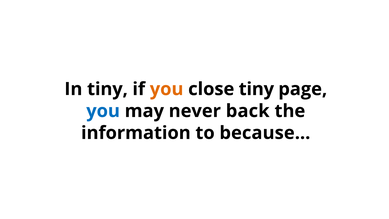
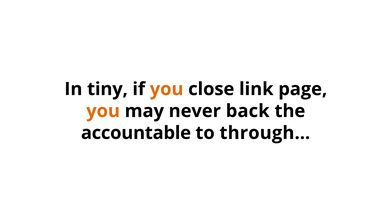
close tiny: tiny -> link (256, 89)
you colour: blue -> orange (103, 111)
information: information -> accountable (136, 133)
because…: because… -> through… (265, 133)
